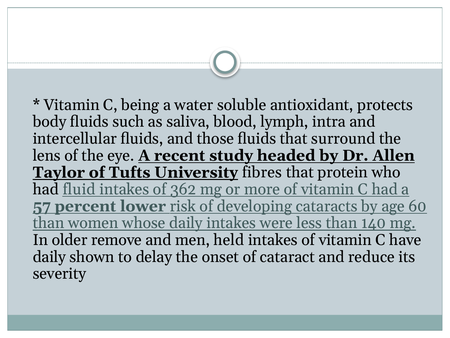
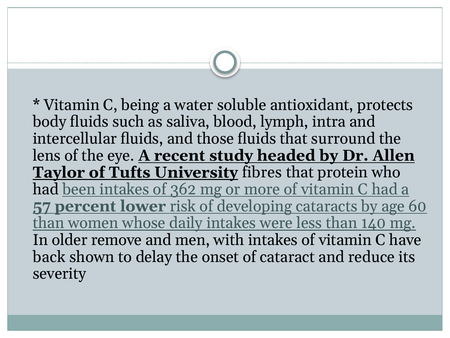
fluid: fluid -> been (79, 189)
held: held -> with (229, 240)
daily: daily -> back (49, 256)
